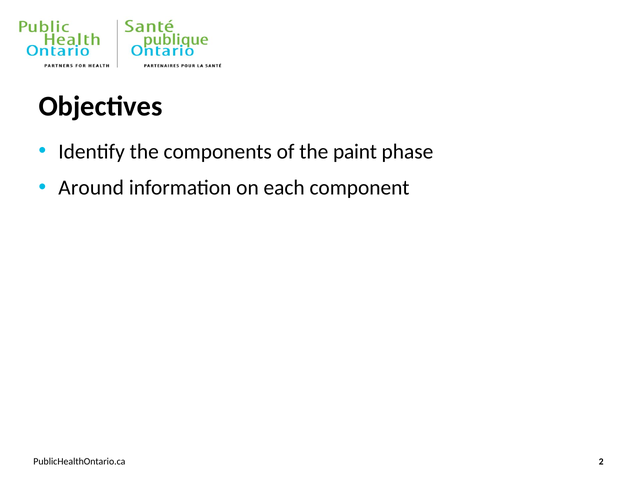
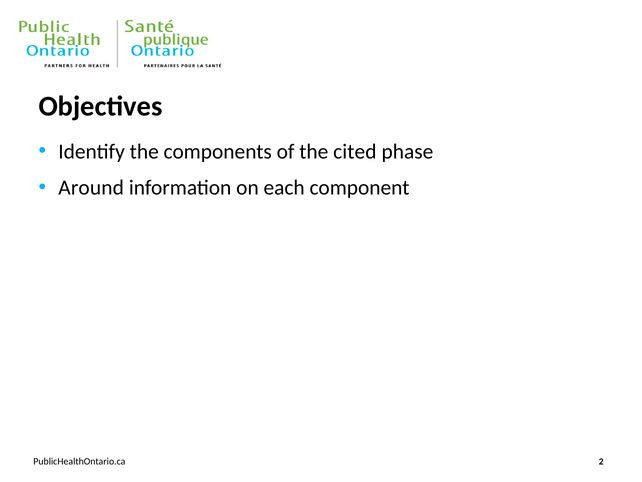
paint: paint -> cited (355, 151)
